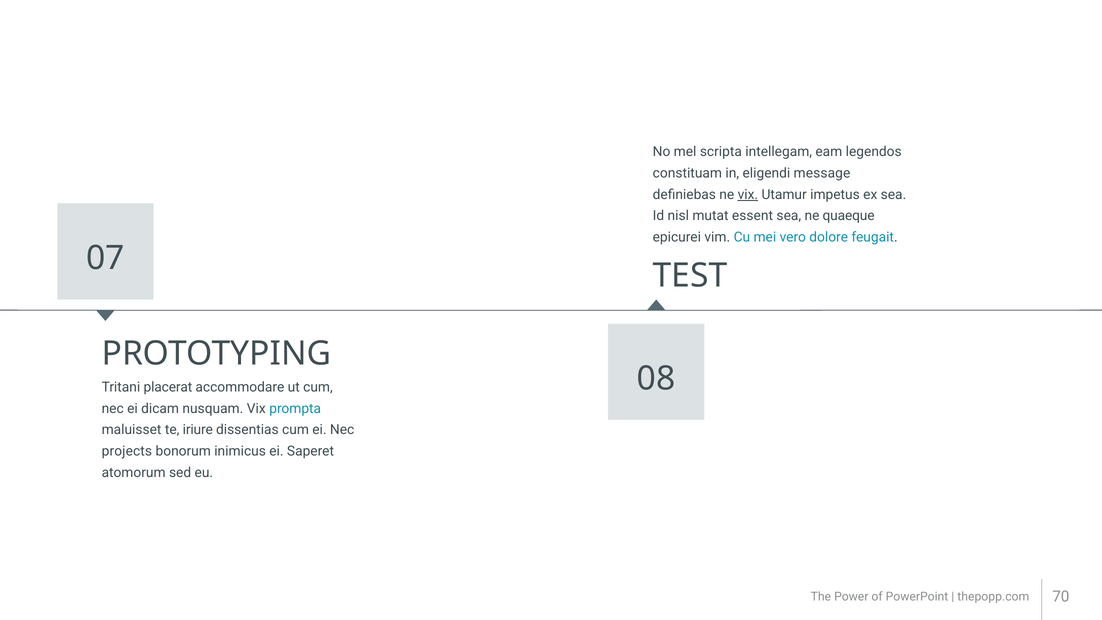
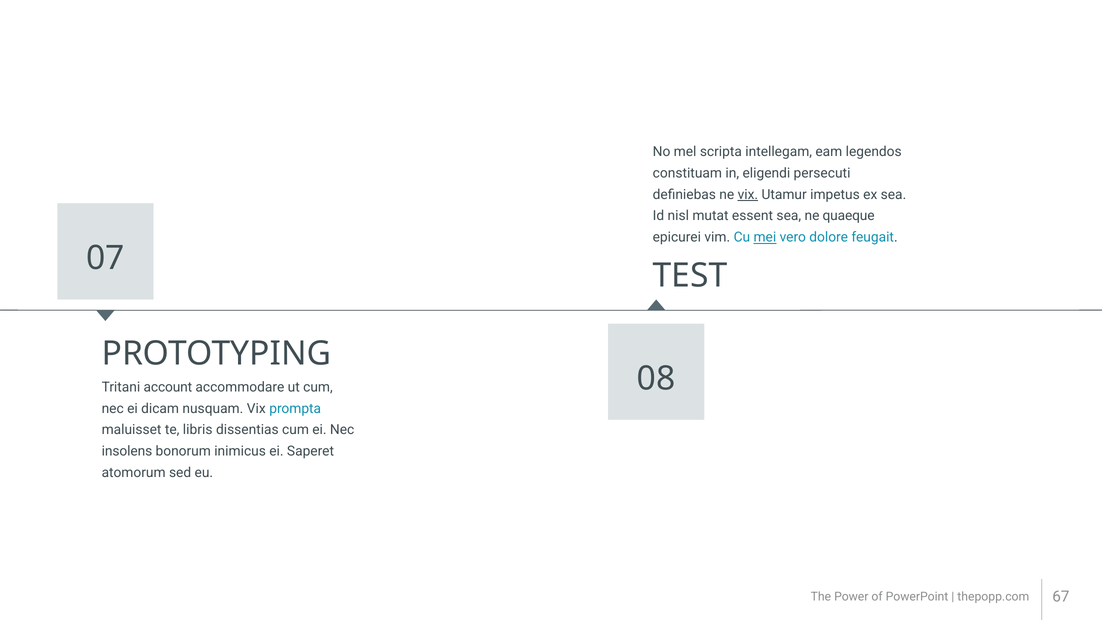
message: message -> persecuti (822, 173)
mei underline: none -> present (765, 237)
placerat: placerat -> account (168, 387)
iriure: iriure -> libris (198, 430)
projects: projects -> insolens (127, 451)
70: 70 -> 67 (1061, 597)
